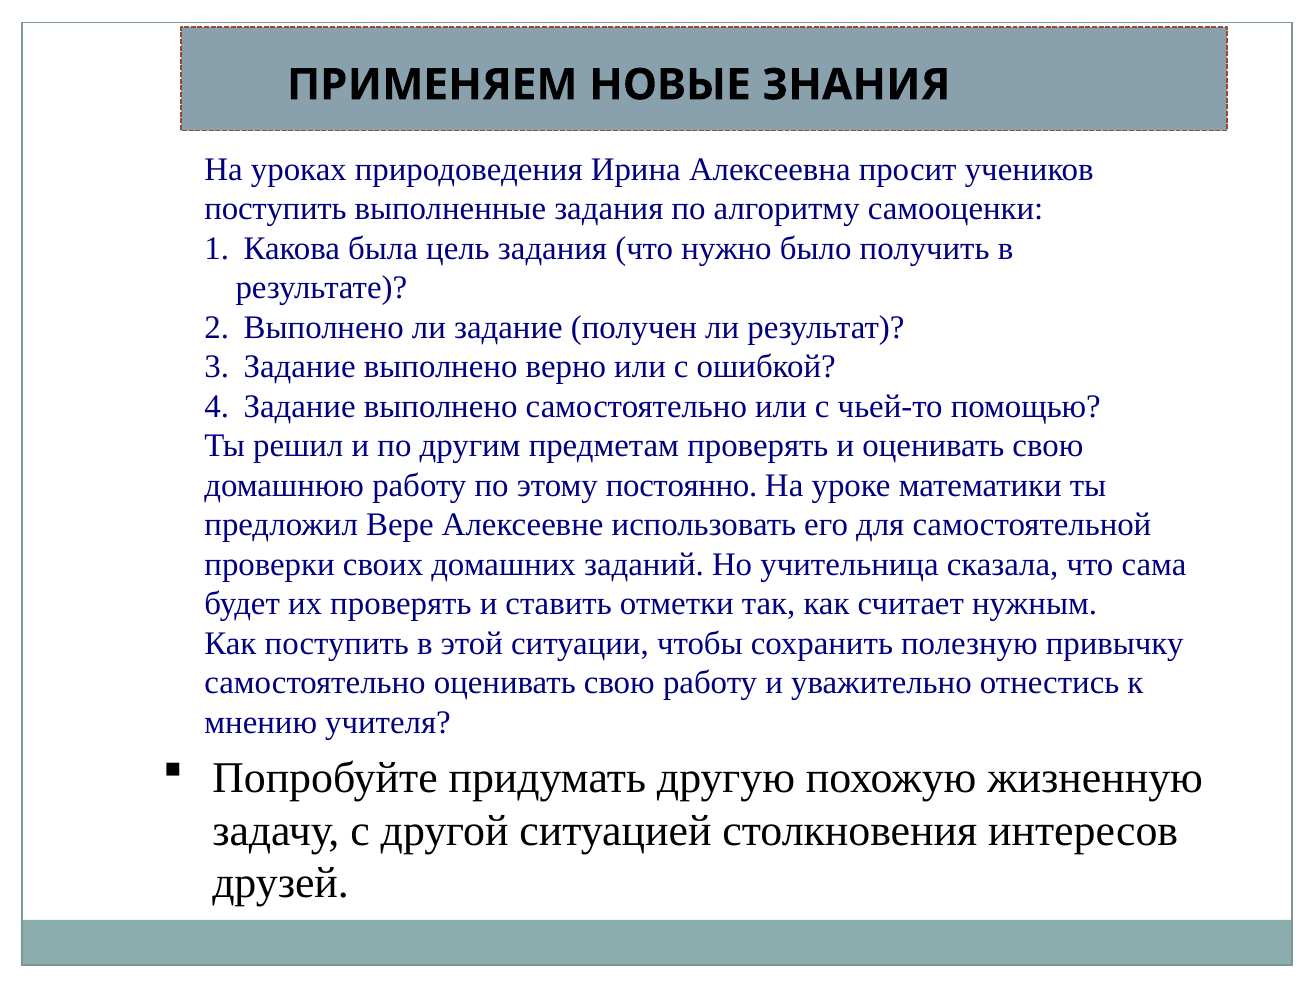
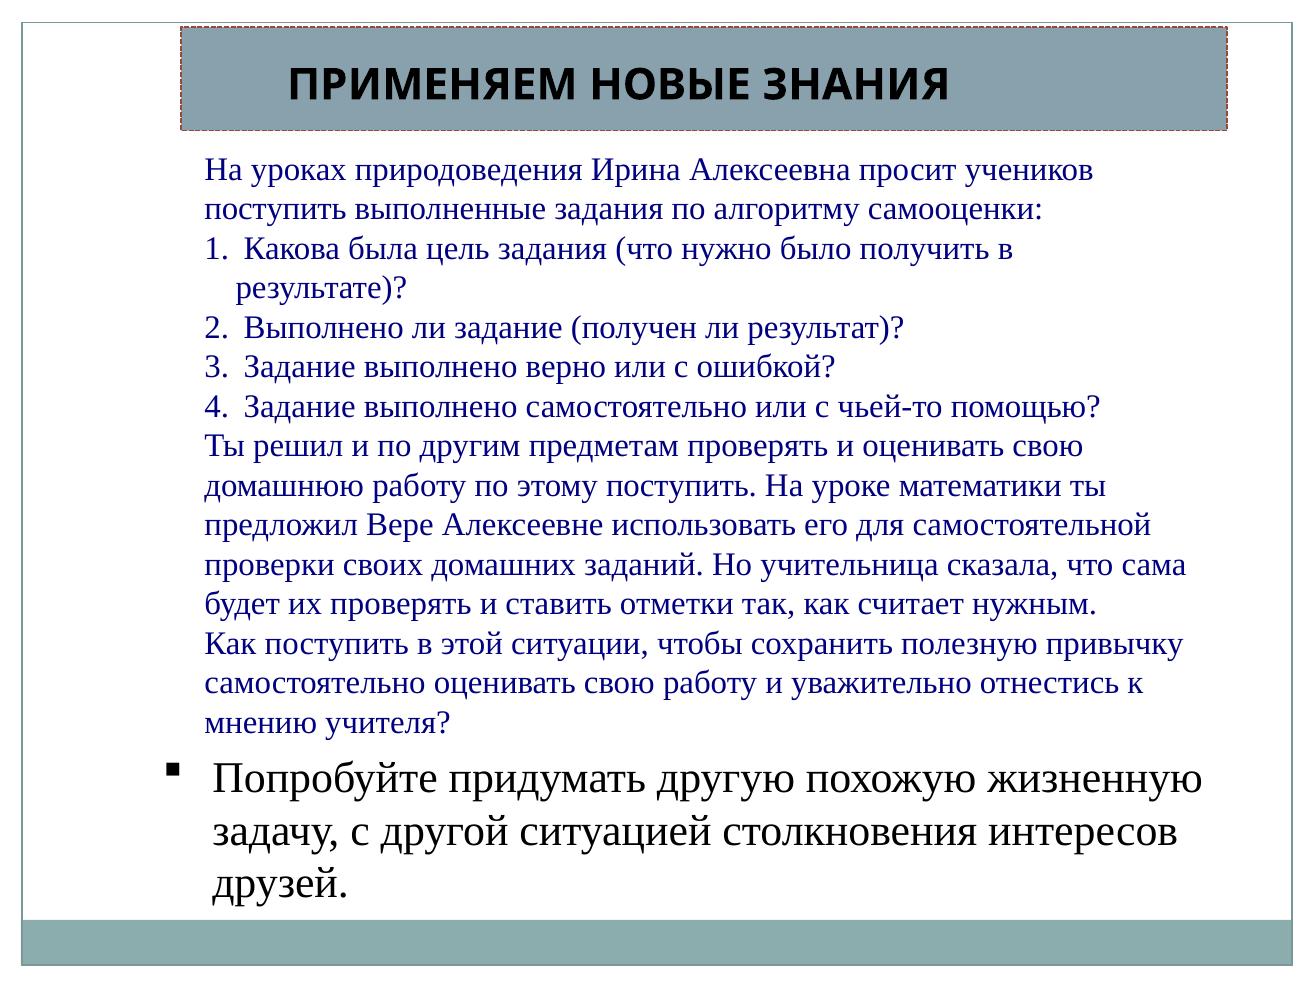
этому постоянно: постоянно -> поступить (681, 485)
